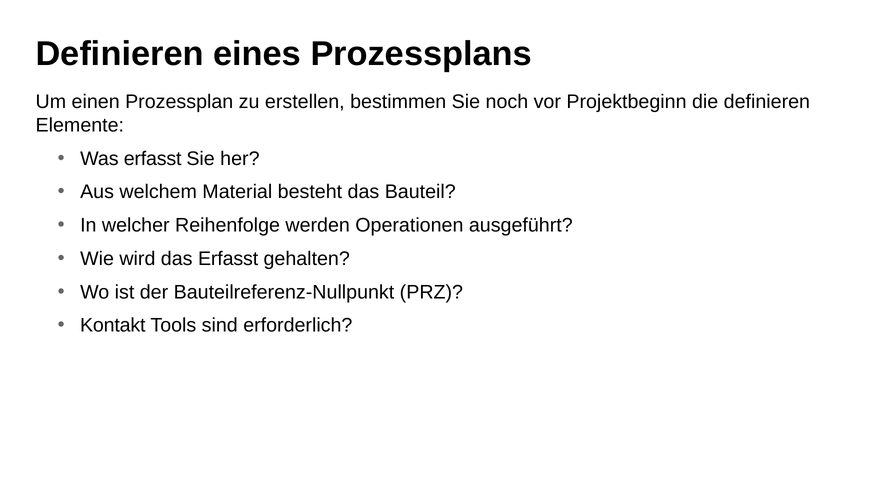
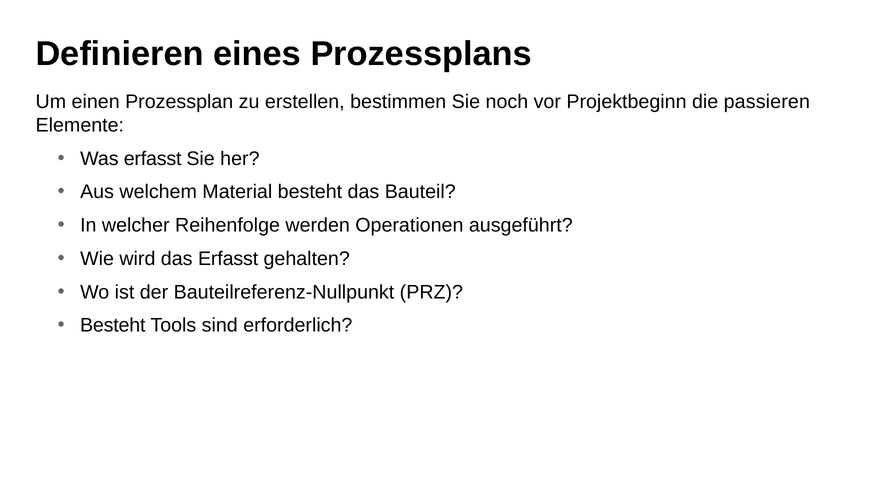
die definieren: definieren -> passieren (767, 102)
Kontakt: Kontakt -> Besteht (113, 326)
